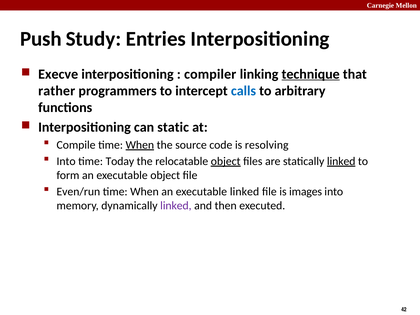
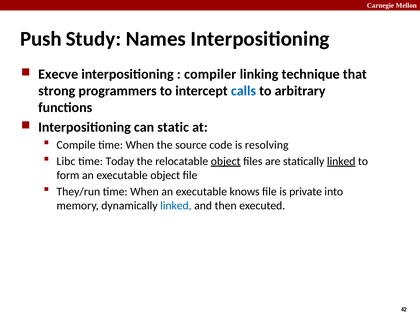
Entries: Entries -> Names (156, 39)
technique underline: present -> none (311, 74)
rather: rather -> strong (57, 91)
When underline: present -> none (140, 145)
Into: Into -> Libc (66, 161)
Even/run: Even/run -> They/run (78, 191)
executable linked: linked -> knows (245, 191)
images: images -> private (306, 191)
linked colour: purple -> blue (176, 206)
